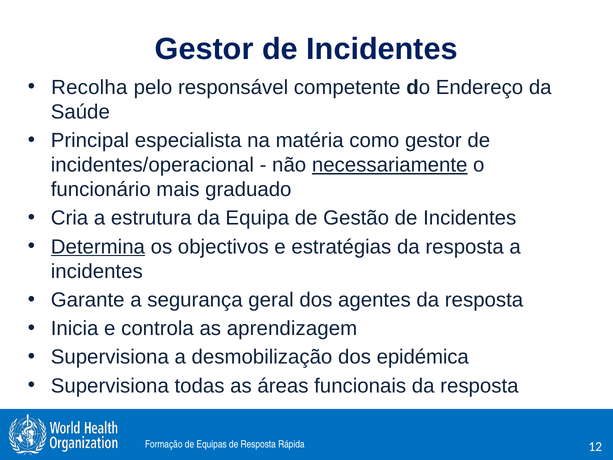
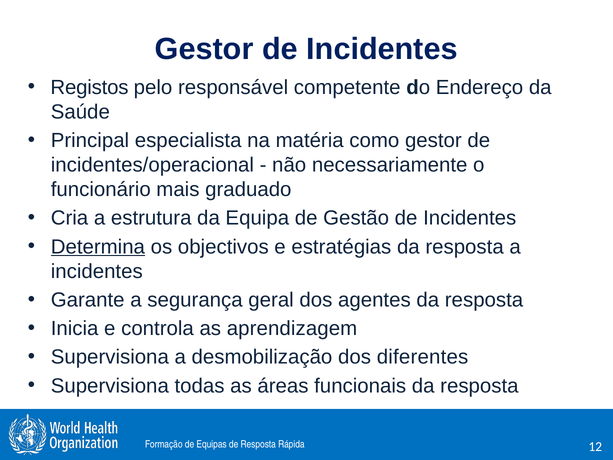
Recolha: Recolha -> Registos (90, 87)
necessariamente underline: present -> none (390, 165)
epidémica: epidémica -> diferentes (423, 357)
